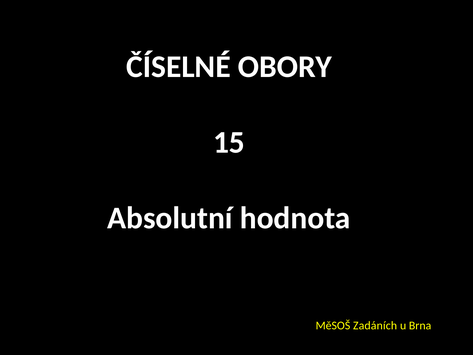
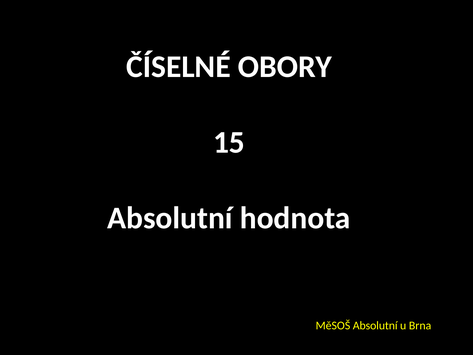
MěSOŠ Zadáních: Zadáních -> Absolutní (375, 325)
